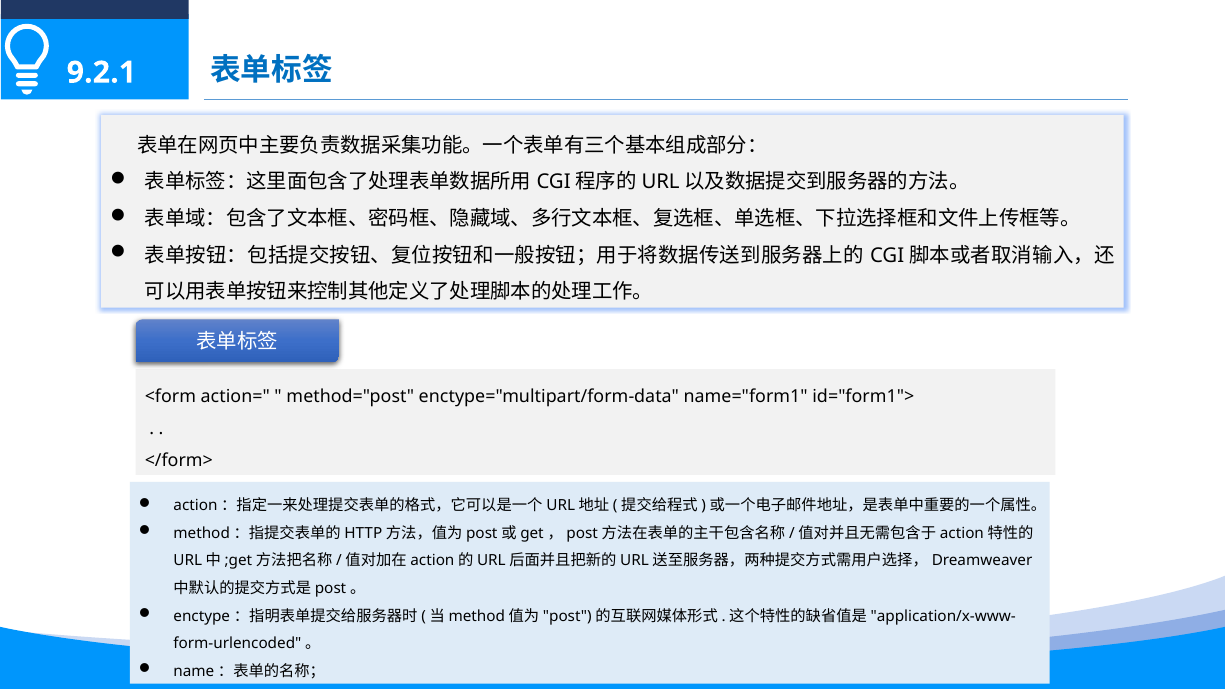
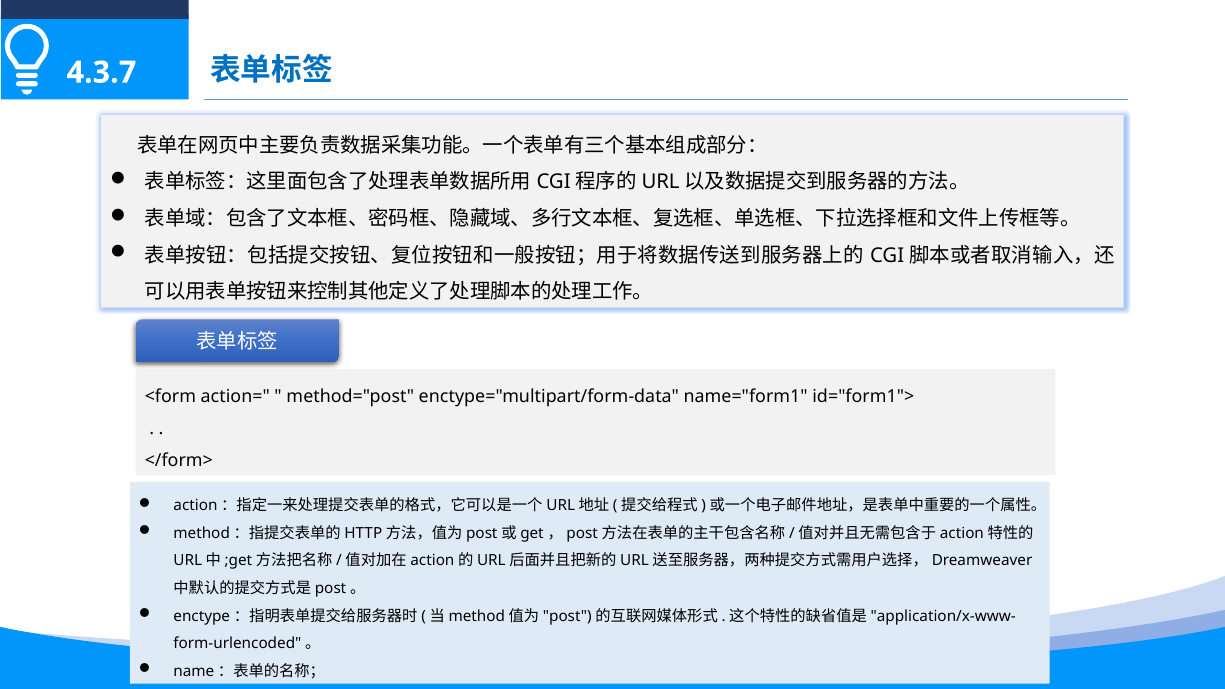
9.2.1: 9.2.1 -> 4.3.7 (101, 72)
